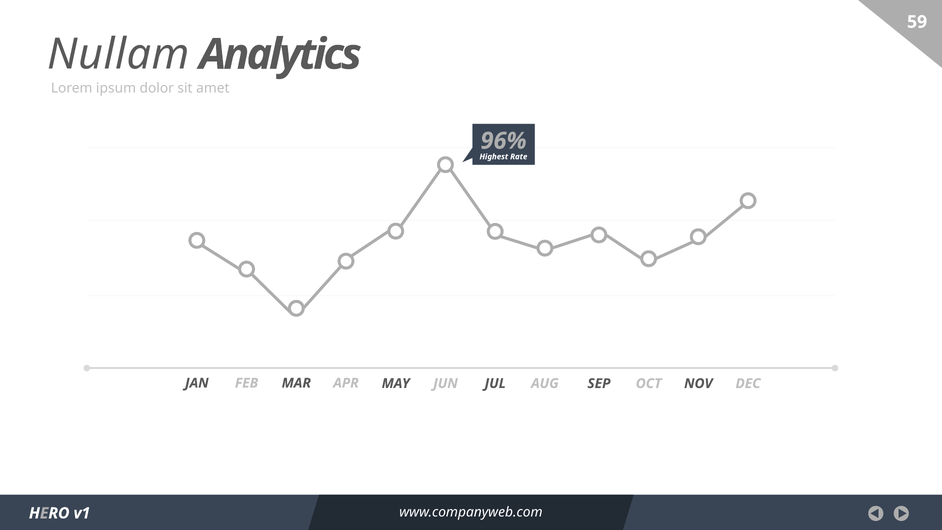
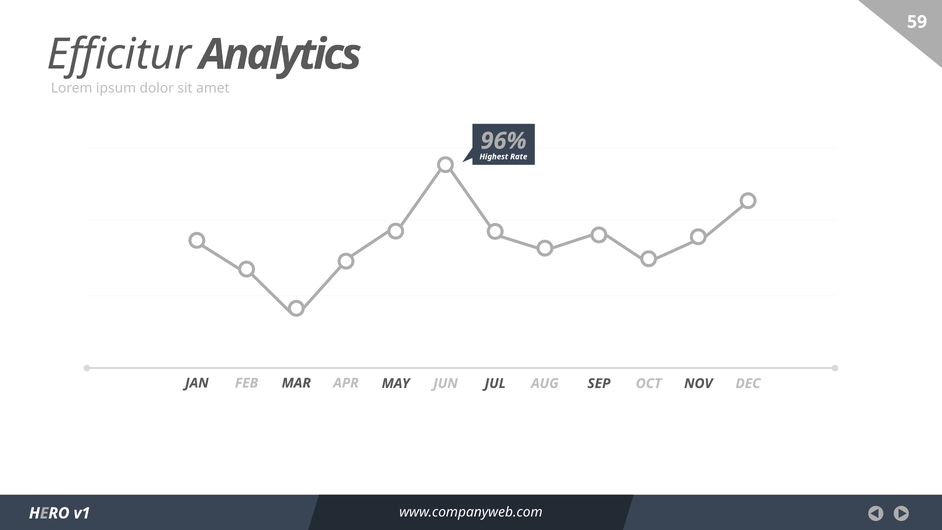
Nullam: Nullam -> Efficitur (119, 55)
